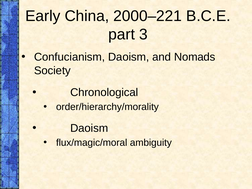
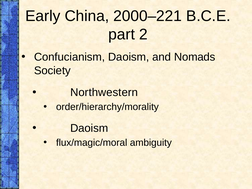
3: 3 -> 2 (143, 34)
Chronological: Chronological -> Northwestern (104, 92)
